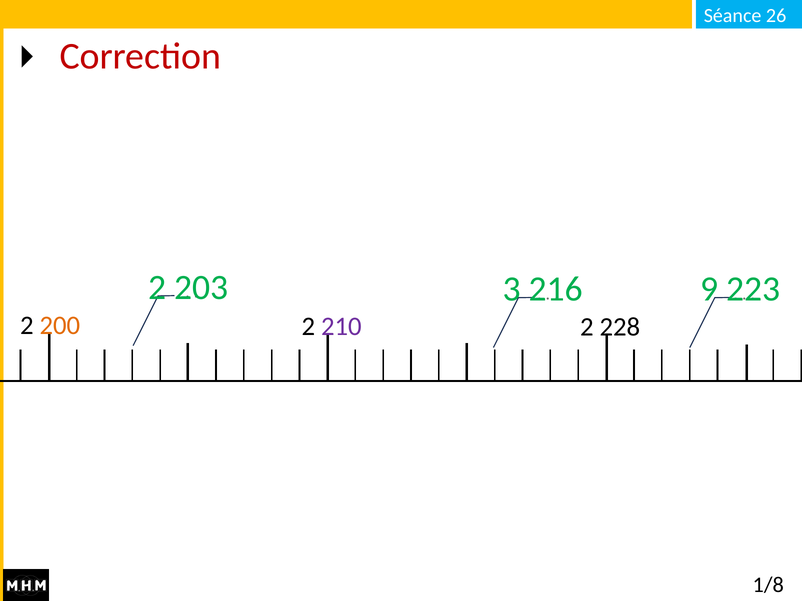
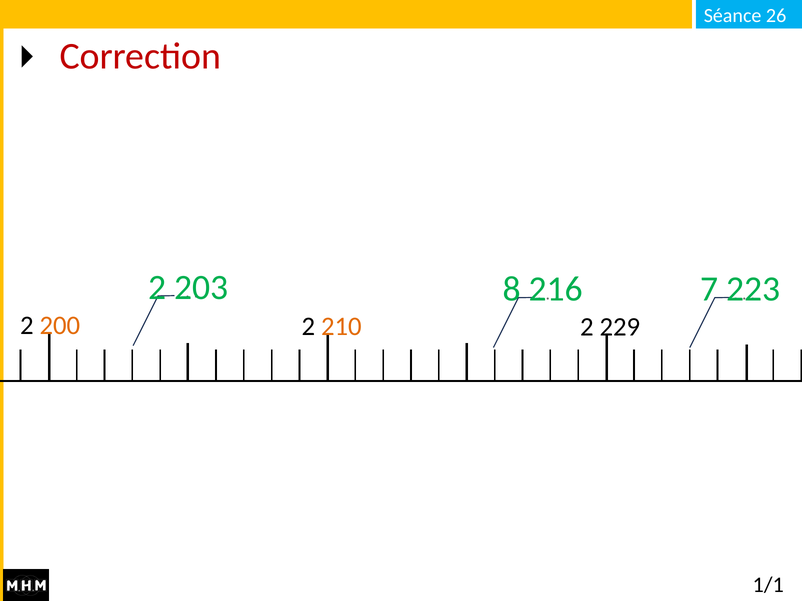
3: 3 -> 8 (512, 289)
9: 9 -> 7 (709, 289)
210 colour: purple -> orange (342, 327)
228: 228 -> 229 (620, 327)
1/8: 1/8 -> 1/1 (768, 585)
